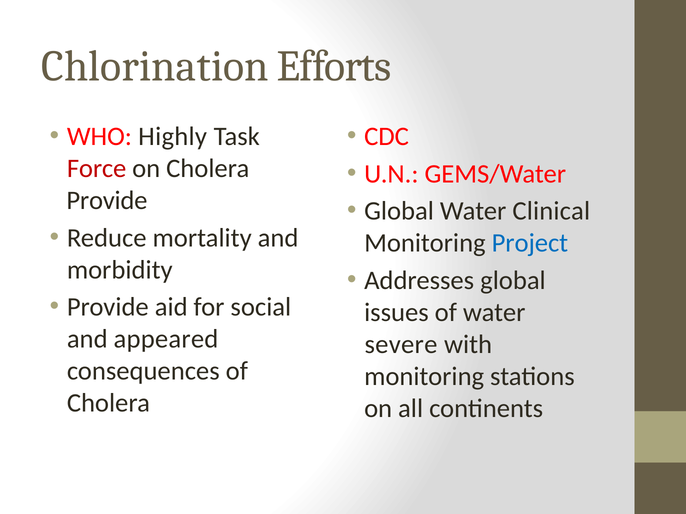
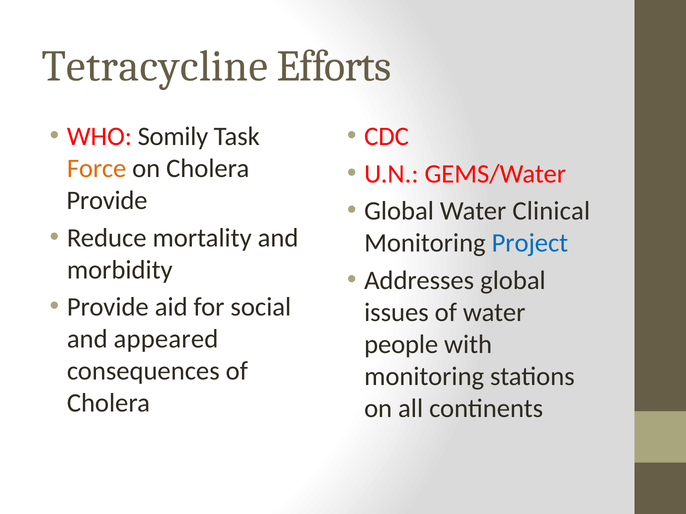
Chlorination: Chlorination -> Tetracycline (155, 67)
Highly: Highly -> Somily (173, 137)
Force colour: red -> orange (97, 169)
severe: severe -> people (401, 345)
